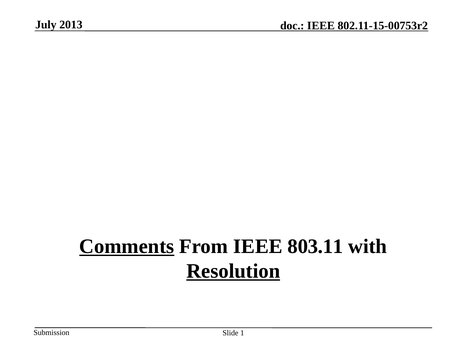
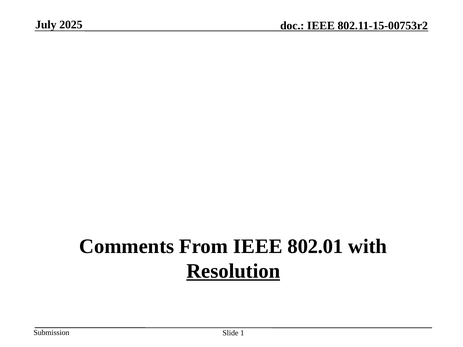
2013: 2013 -> 2025 (71, 25)
Comments underline: present -> none (127, 247)
803.11: 803.11 -> 802.01 (315, 247)
